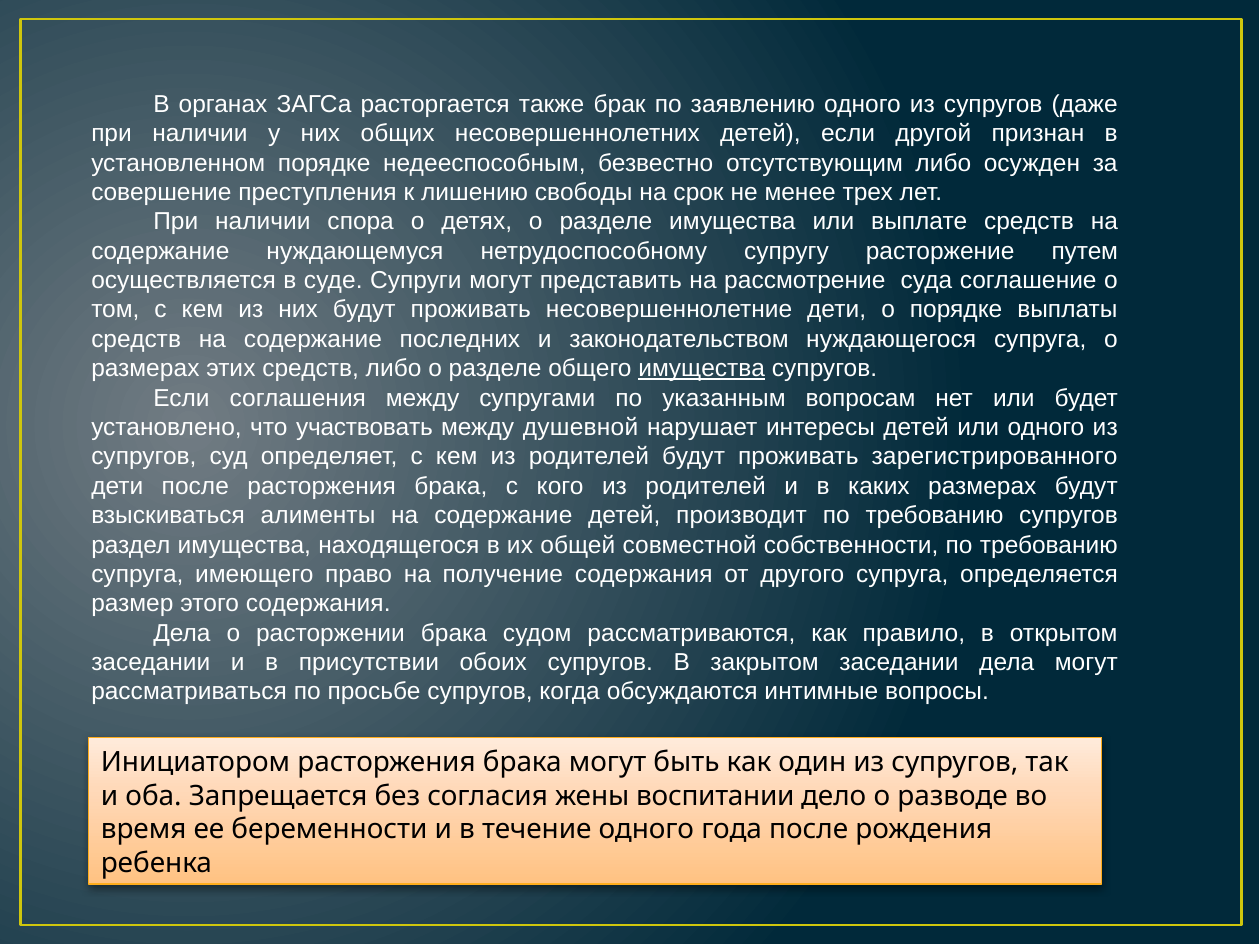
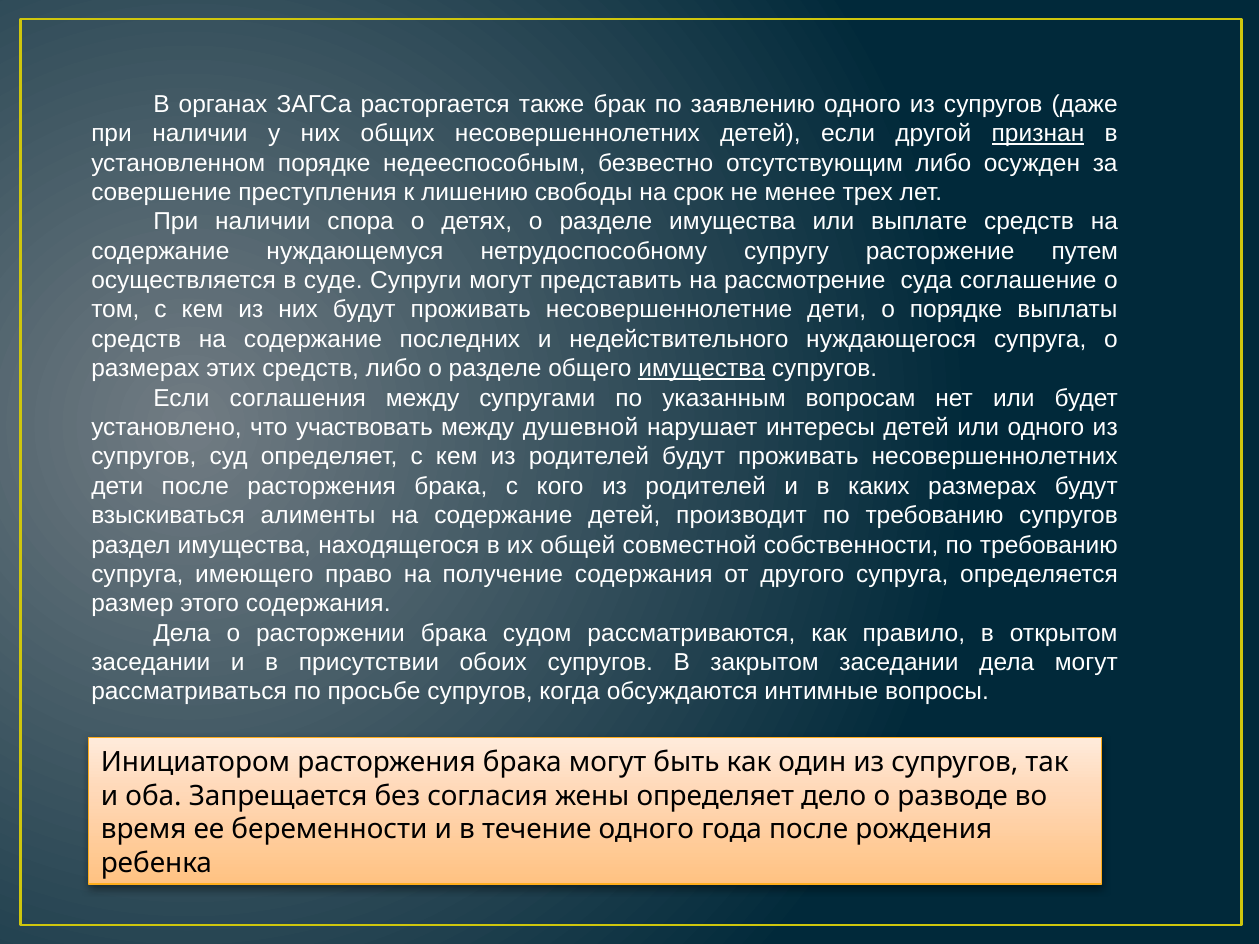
признан underline: none -> present (1038, 134)
законодательством: законодательством -> недействительного (679, 339)
проживать зарегистрированного: зарегистрированного -> несовершеннолетних (995, 457)
жены воспитании: воспитании -> определяет (715, 796)
